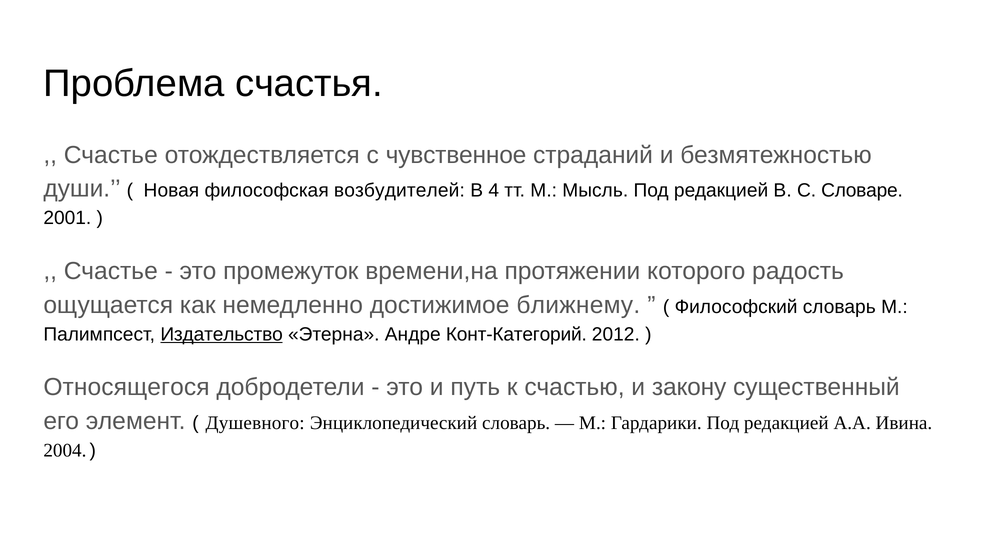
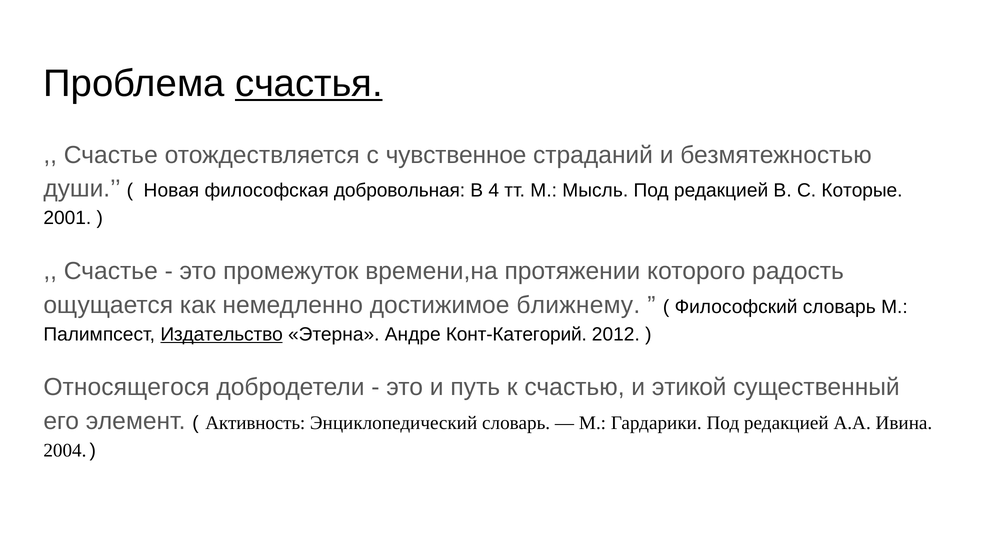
счастья underline: none -> present (309, 83)
возбудителей: возбудителей -> добровольная (400, 190)
Словаре: Словаре -> Которые (862, 190)
закону: закону -> этикой (689, 387)
Душевного: Душевного -> Активность (255, 423)
